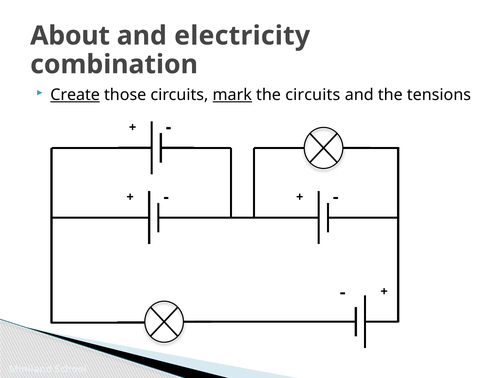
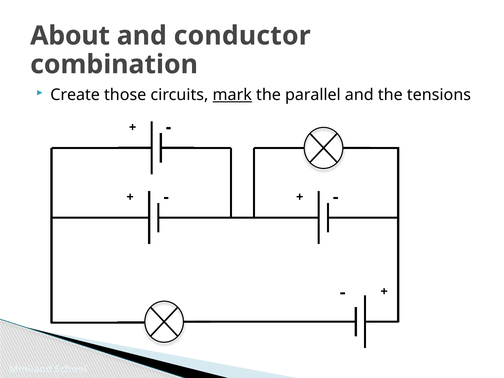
electricity: electricity -> conductor (242, 36)
Create underline: present -> none (75, 95)
the circuits: circuits -> parallel (313, 95)
